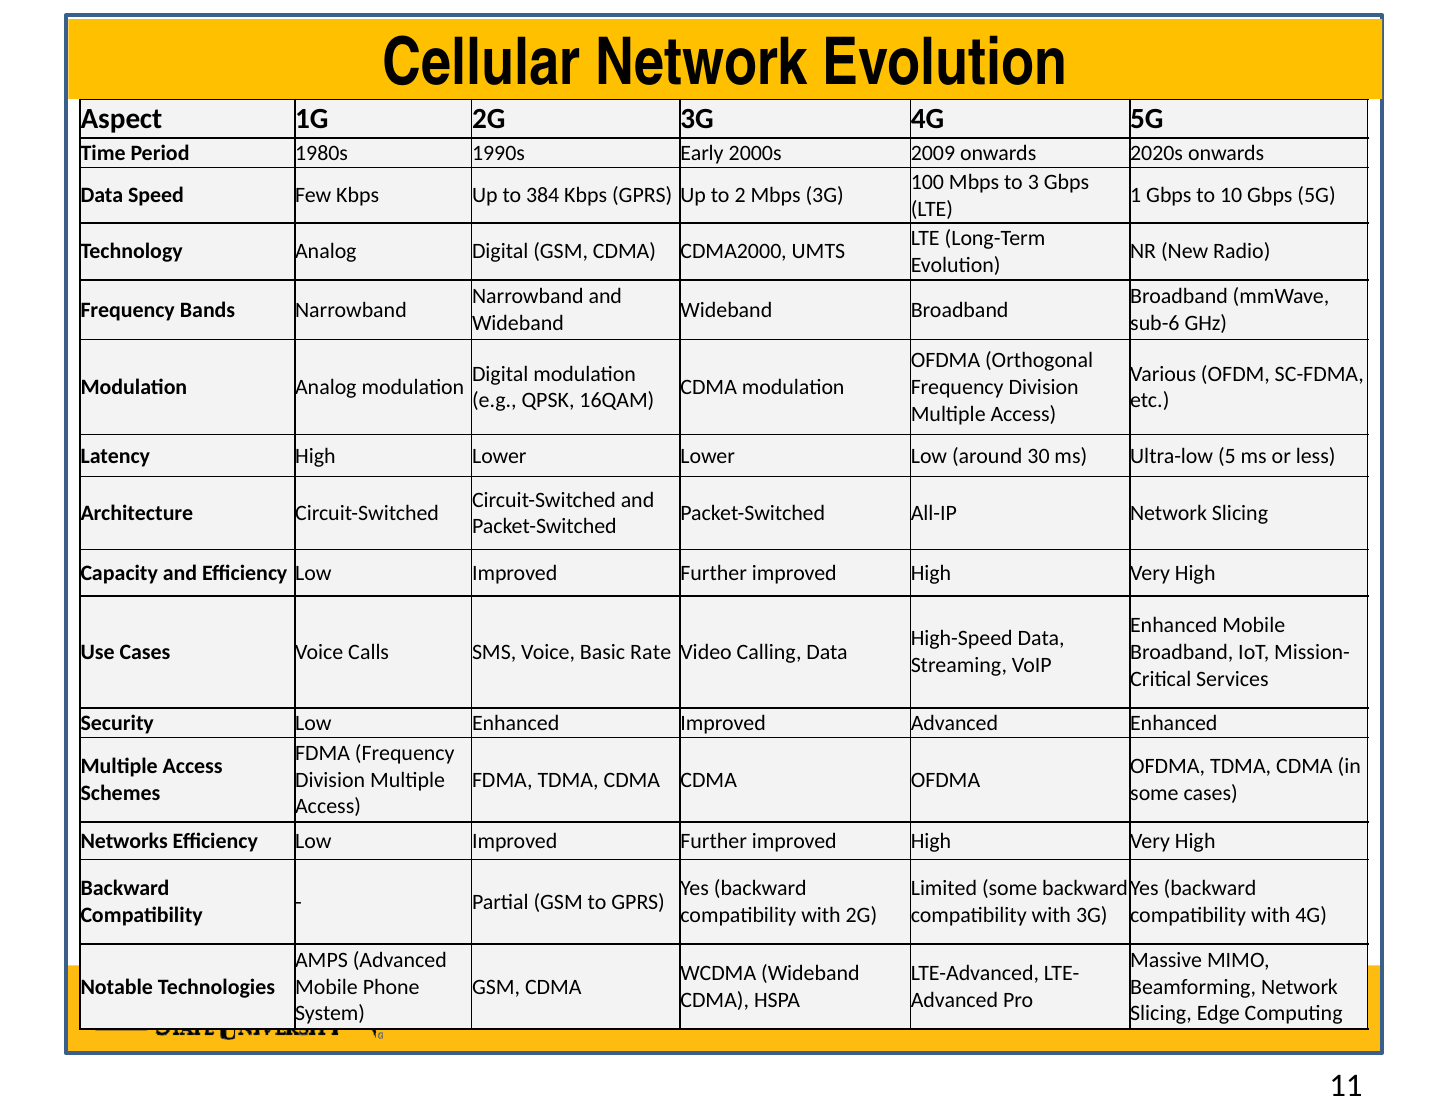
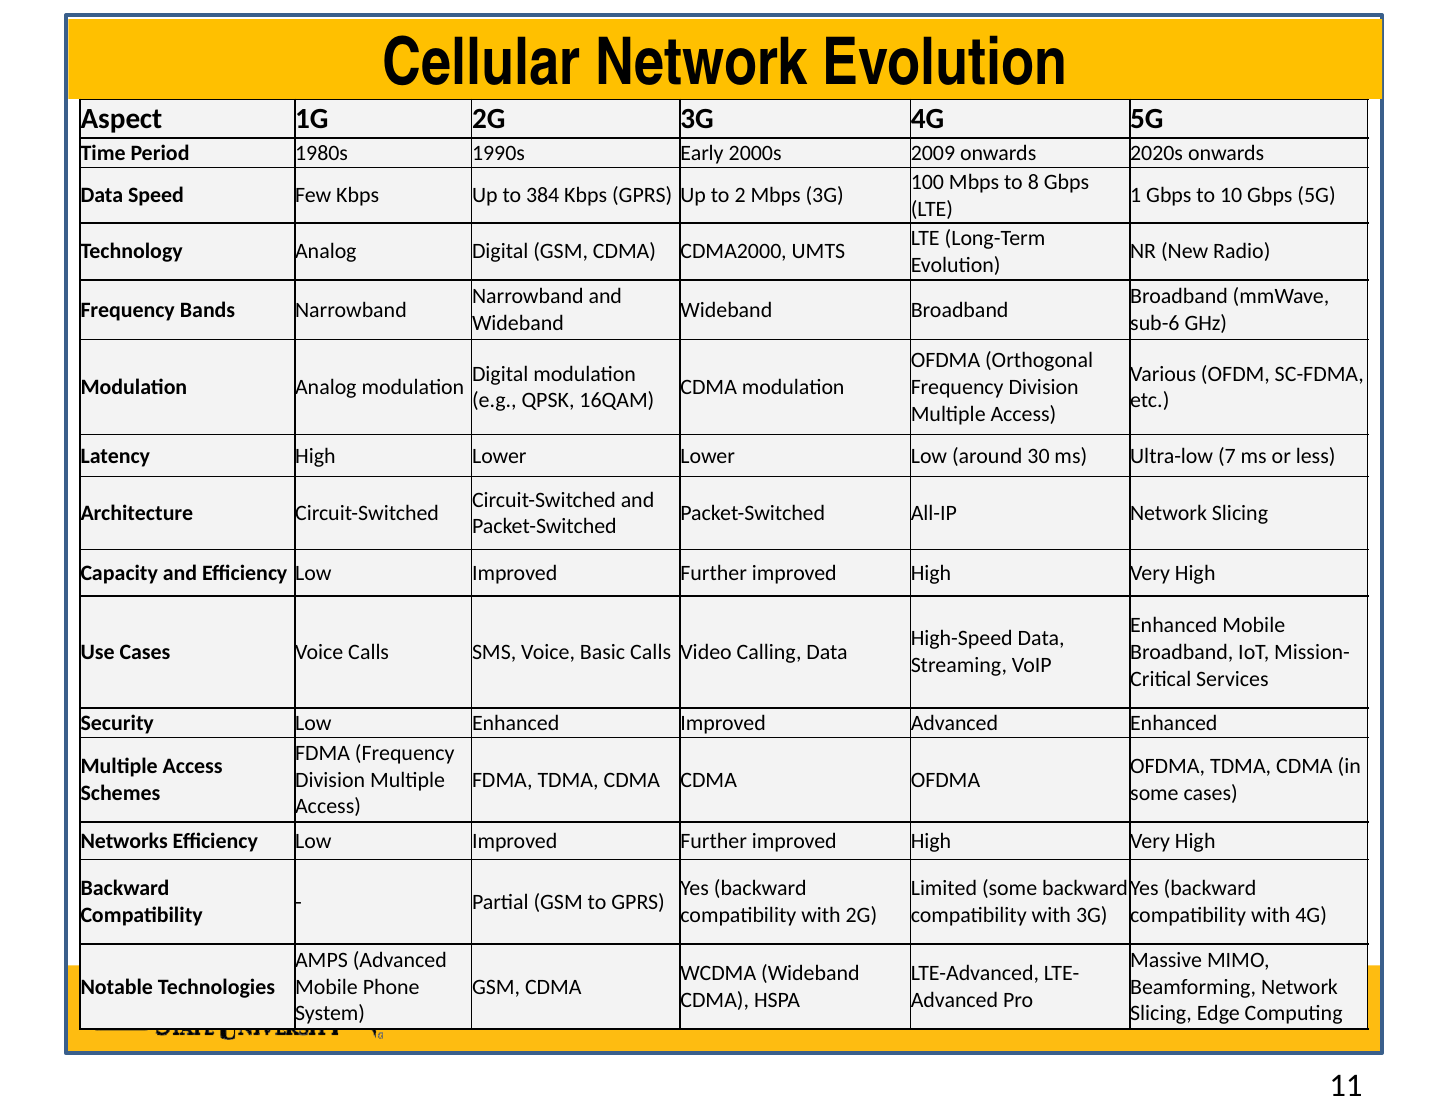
3: 3 -> 8 (1033, 182)
5: 5 -> 7 (1227, 456)
Basic Rate: Rate -> Calls (651, 652)
